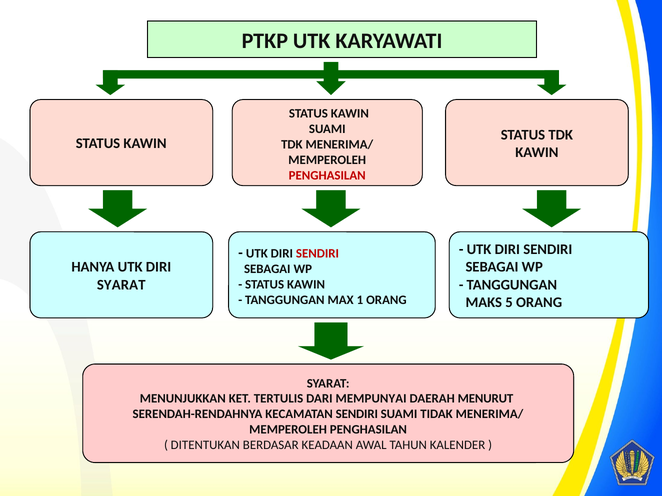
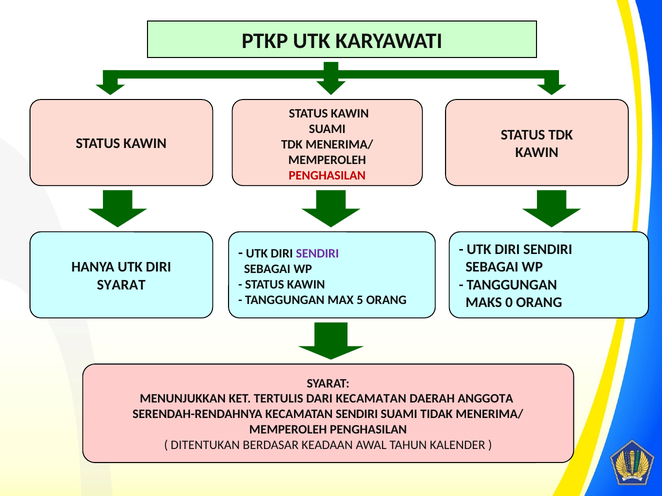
SENDIRI colour: red -> purple (317, 254)
1: 1 -> 5 (360, 300)
5: 5 -> 0 (509, 303)
DARI MEMPUNYAI: MEMPUNYAI -> KECAMATAN (371, 399)
MENURUT: MENURUT -> ANGGOTA (485, 399)
